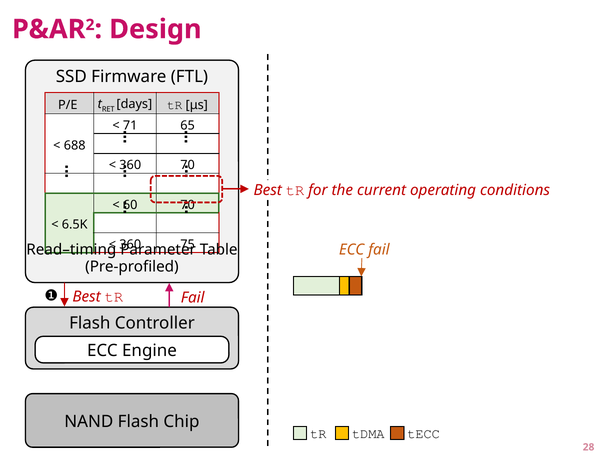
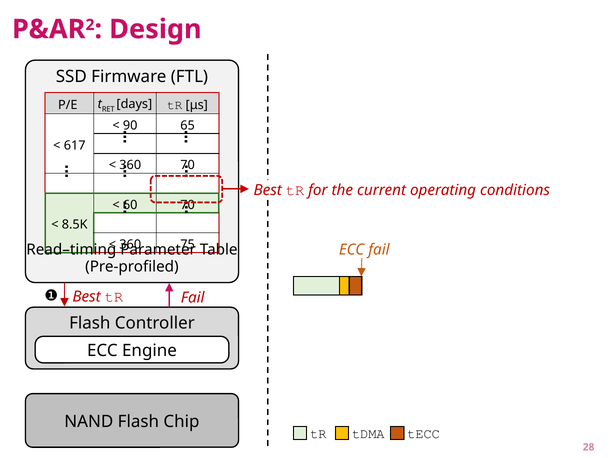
71: 71 -> 90 (130, 125)
688: 688 -> 617 (75, 145)
6.5K: 6.5K -> 8.5K (75, 225)
